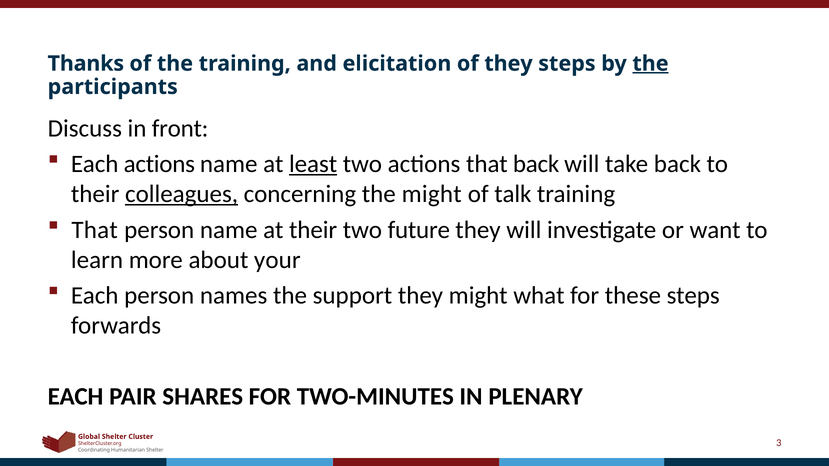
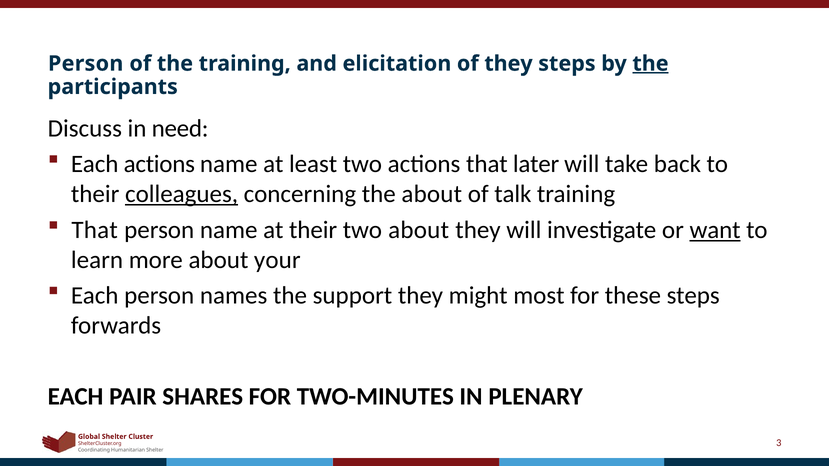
Thanks: Thanks -> Person (86, 64)
front: front -> need (180, 129)
least underline: present -> none (313, 164)
that back: back -> later (536, 164)
the might: might -> about (432, 194)
two future: future -> about (419, 230)
want underline: none -> present (715, 230)
what: what -> most (539, 296)
